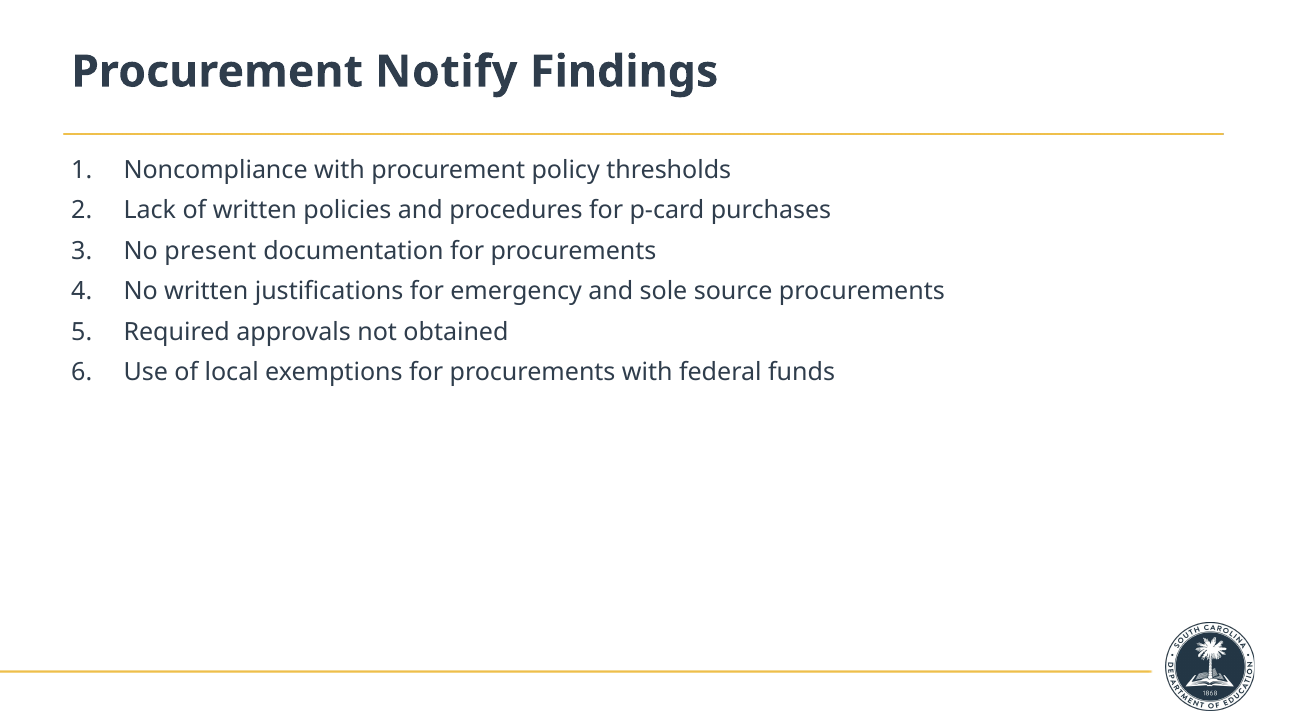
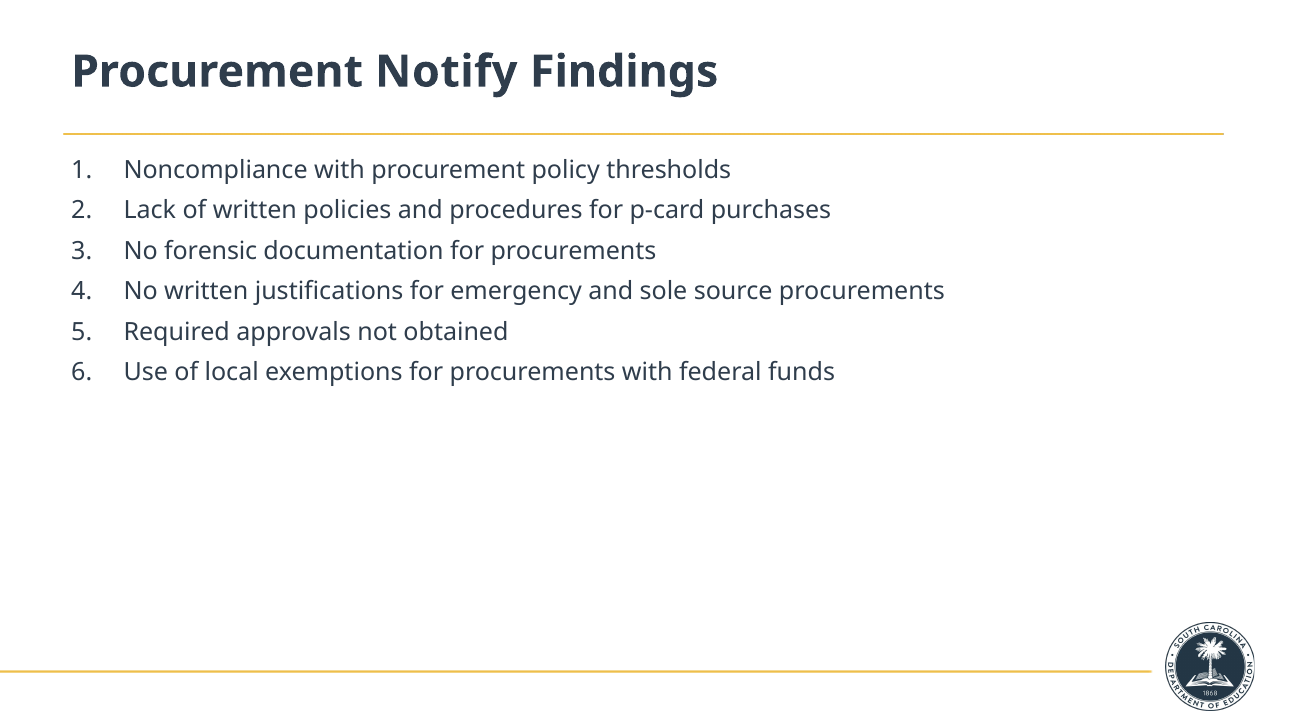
present: present -> forensic (211, 251)
